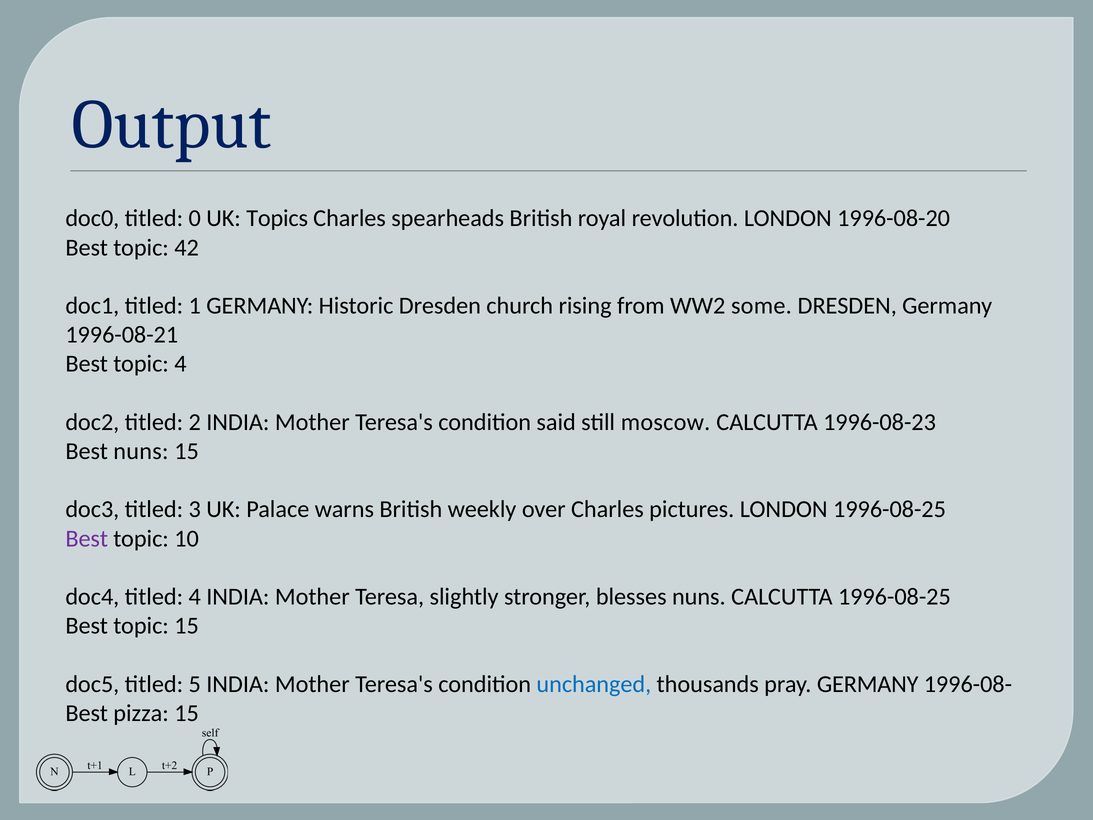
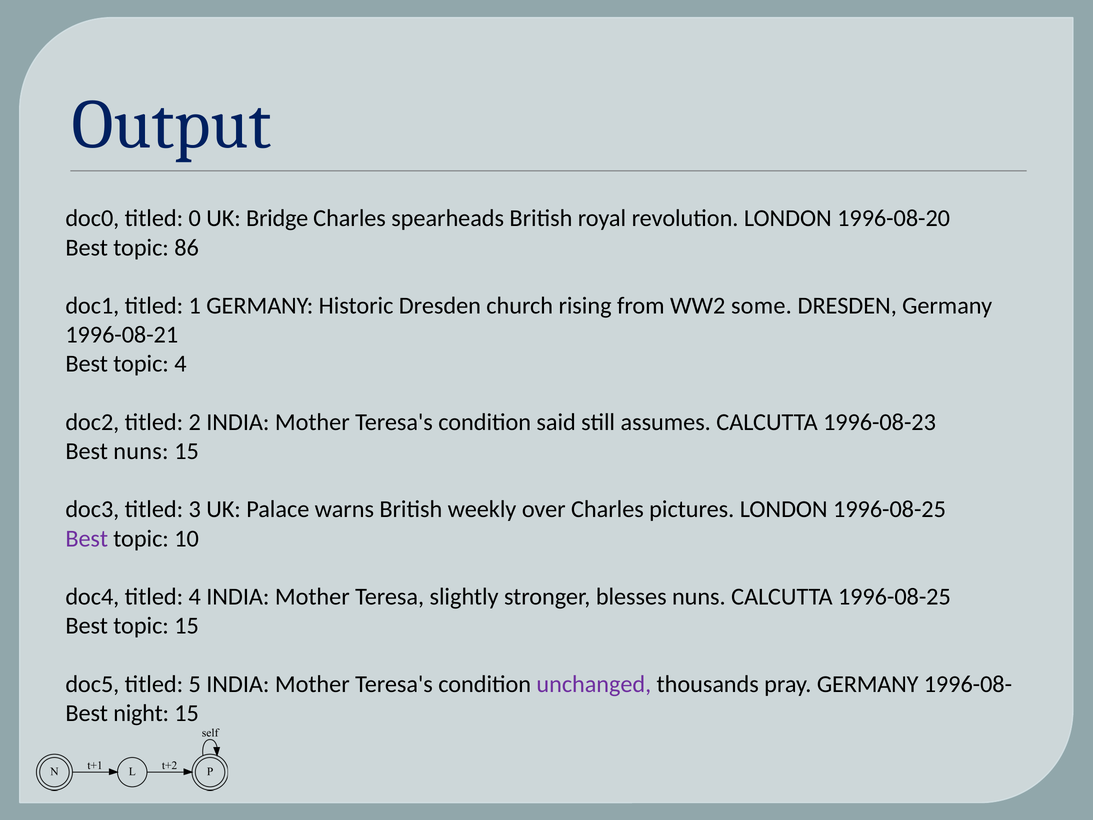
Topics: Topics -> Bridge (277, 218)
42: 42 -> 86 (187, 247)
moscow: moscow -> assumes (666, 422)
unchanged colour: blue -> purple (594, 684)
pizza: pizza -> night (141, 713)
